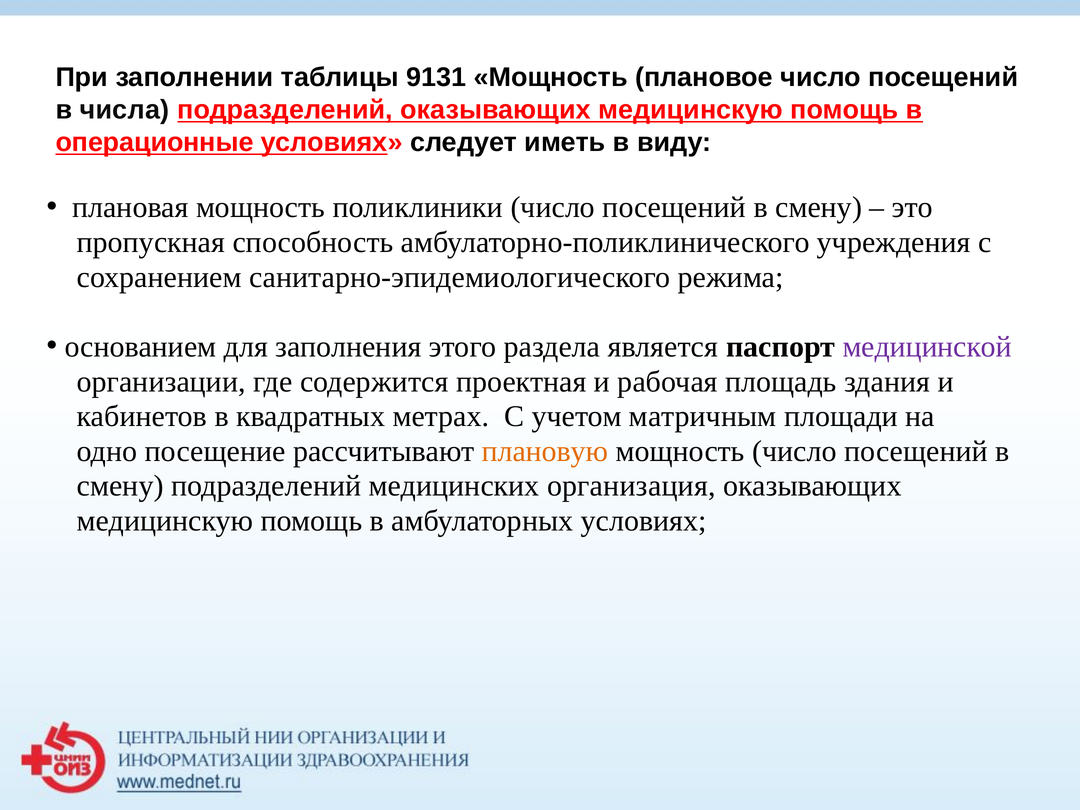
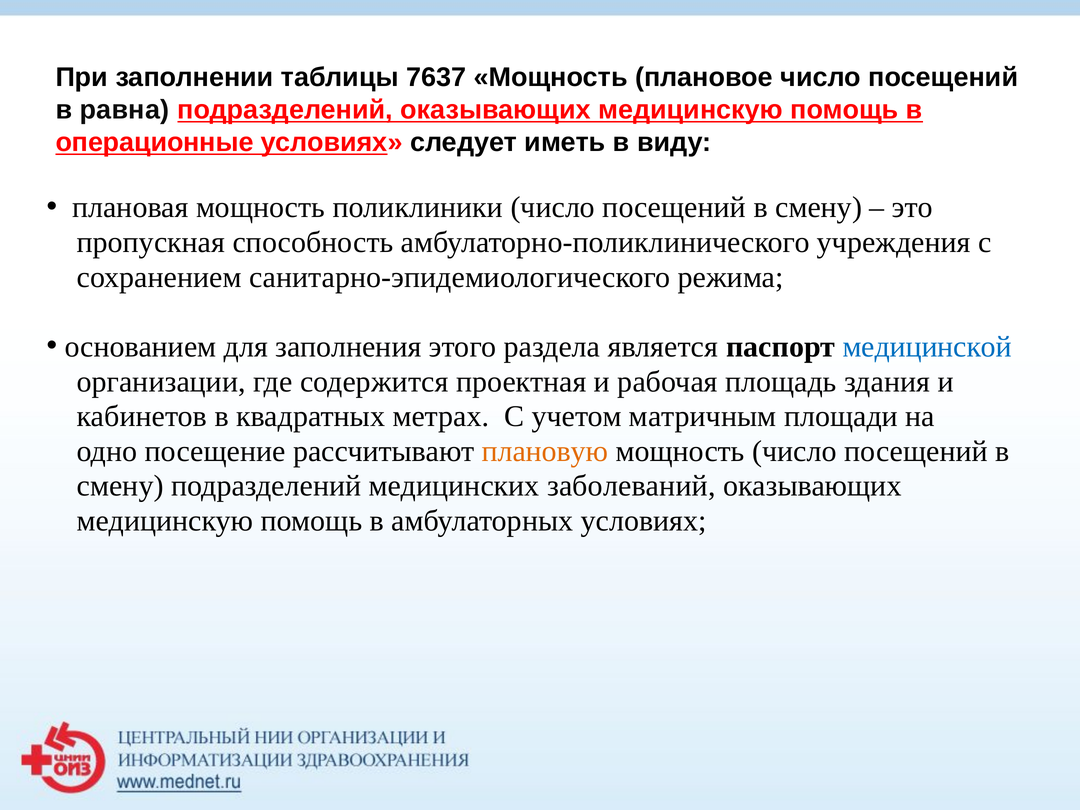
9131: 9131 -> 7637 (436, 77)
числа: числа -> равна (124, 110)
медицинской colour: purple -> blue (927, 347)
организация: организация -> заболеваний (631, 486)
